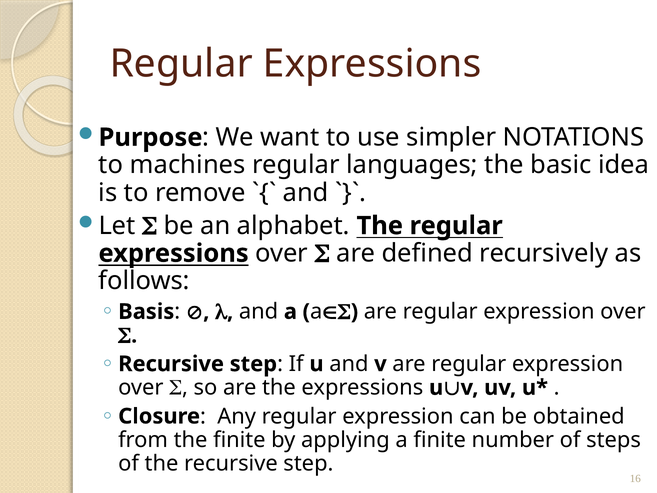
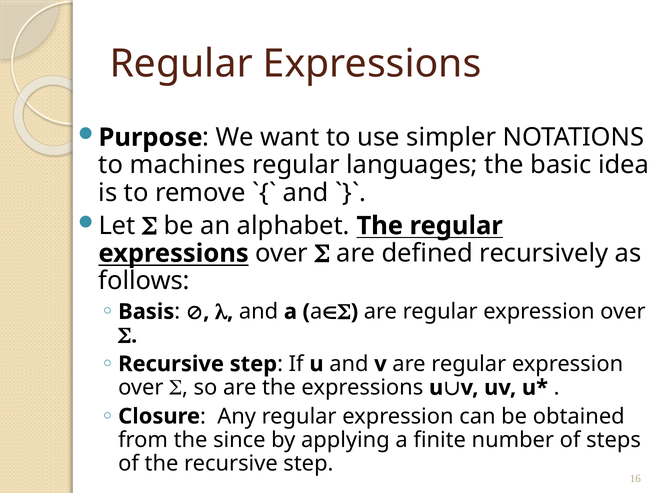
the finite: finite -> since (239, 440)
